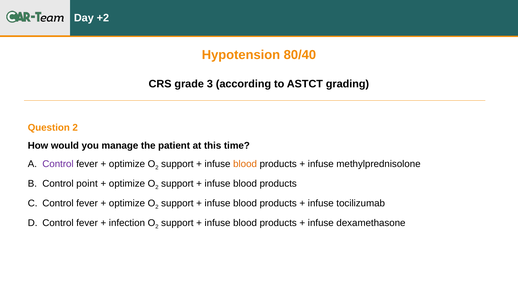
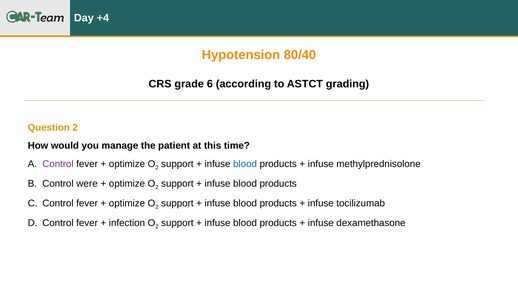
+2: +2 -> +4 (103, 18)
3: 3 -> 6 (210, 84)
blood colour: orange -> blue (245, 164)
point: point -> were (87, 184)
